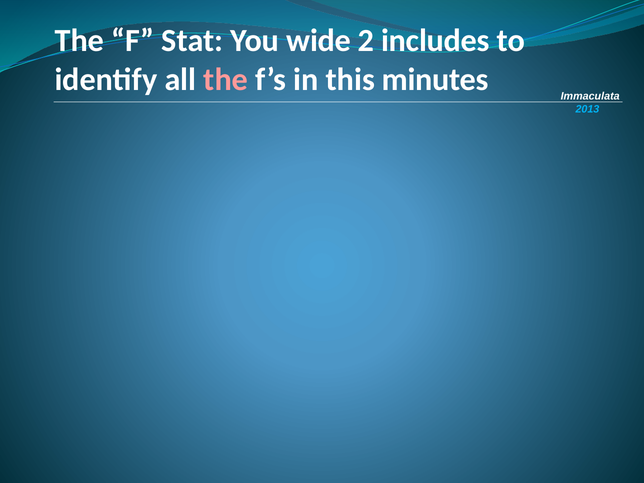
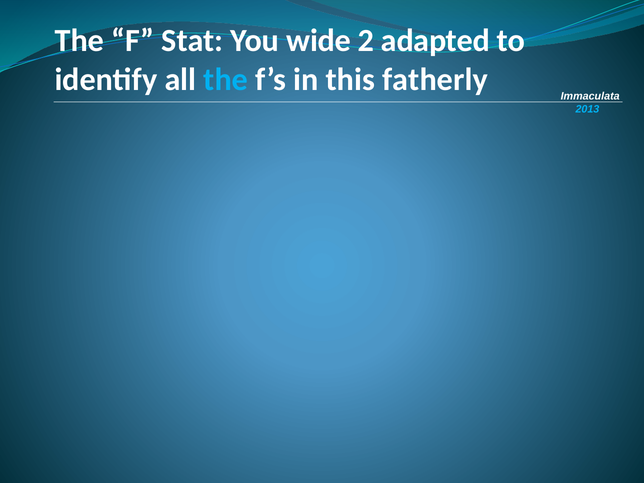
includes: includes -> adapted (435, 41)
the colour: pink -> light blue (226, 79)
minutes: minutes -> fatherly (435, 79)
